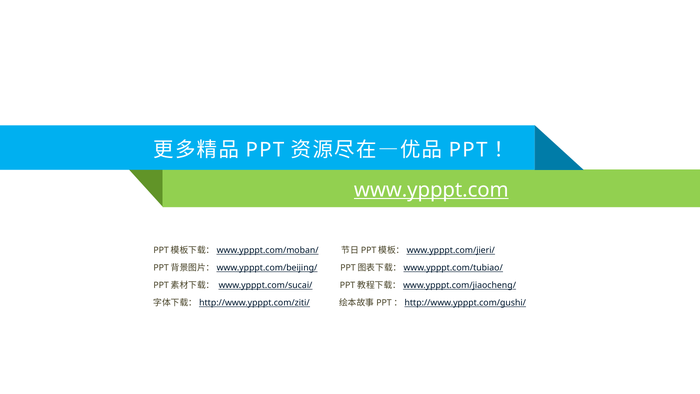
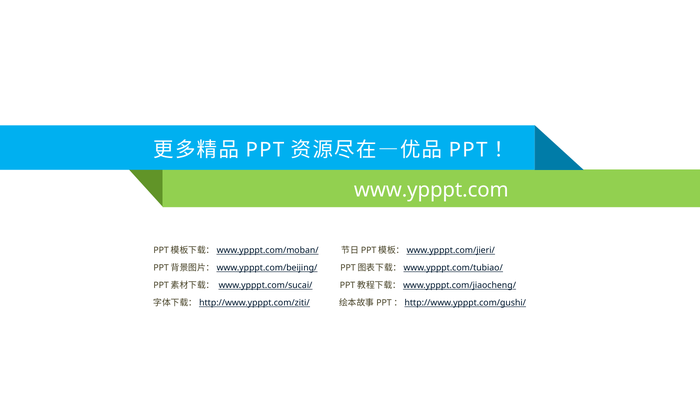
www.ypppt.com underline: present -> none (431, 190)
